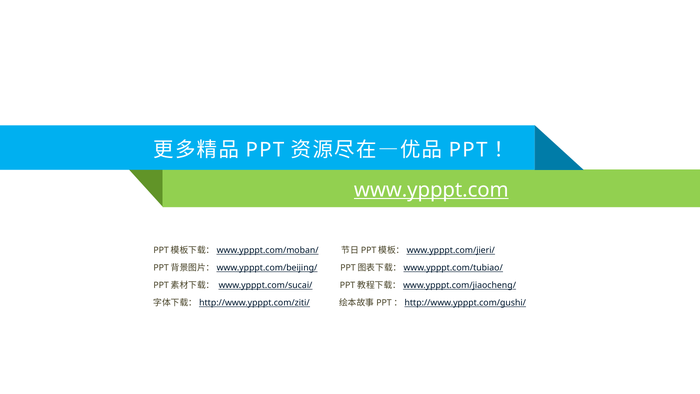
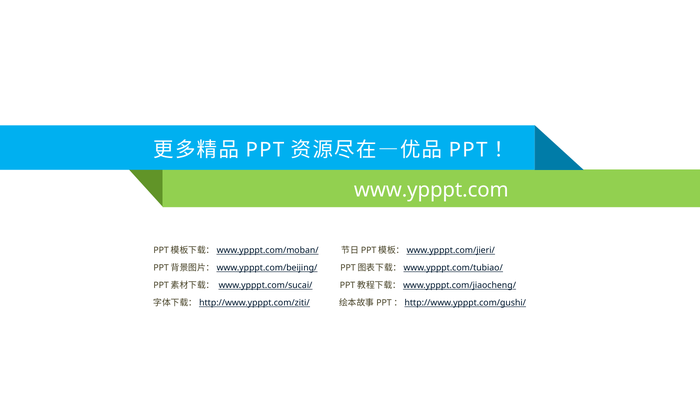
www.ypppt.com underline: present -> none (431, 190)
